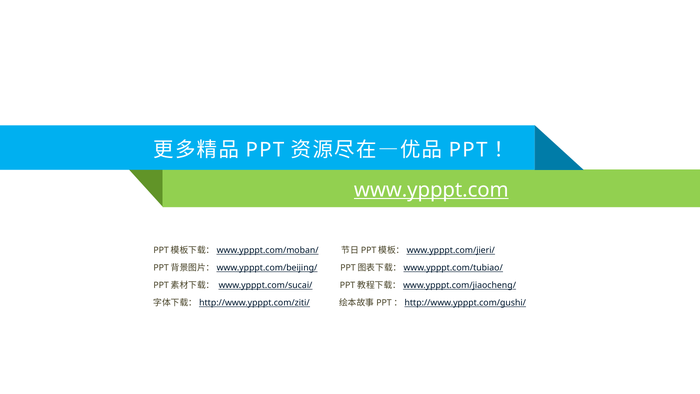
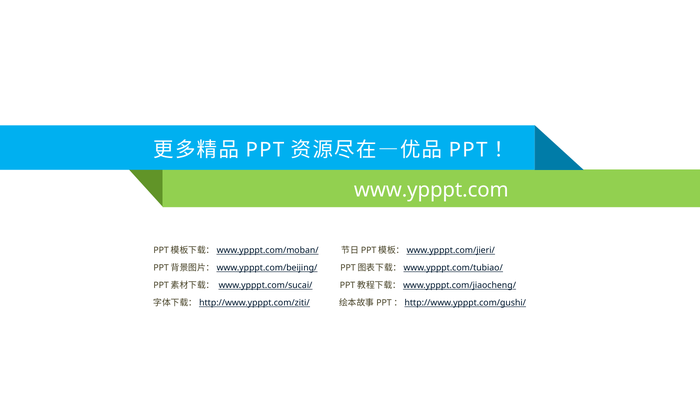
www.ypppt.com underline: present -> none (431, 190)
